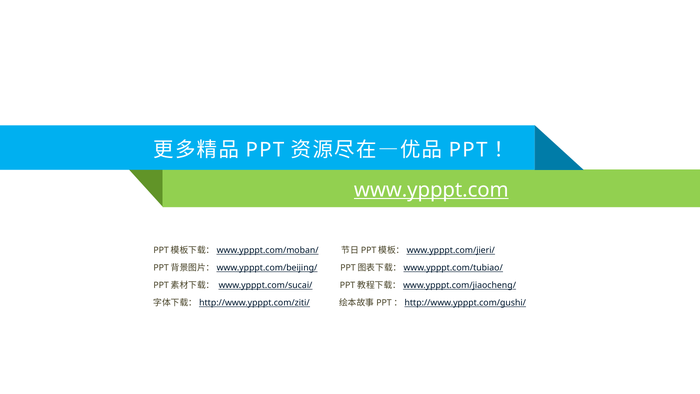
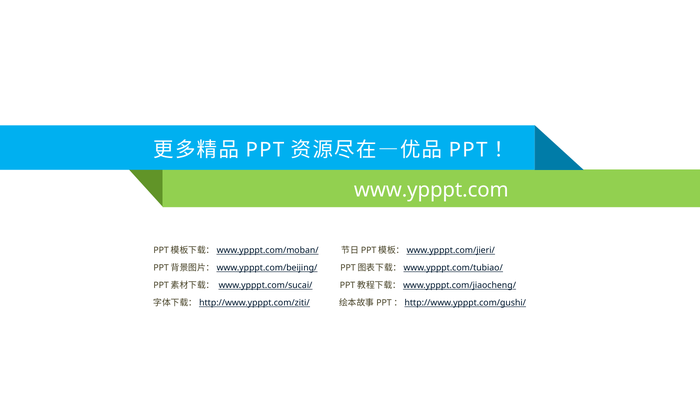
www.ypppt.com underline: present -> none (431, 190)
